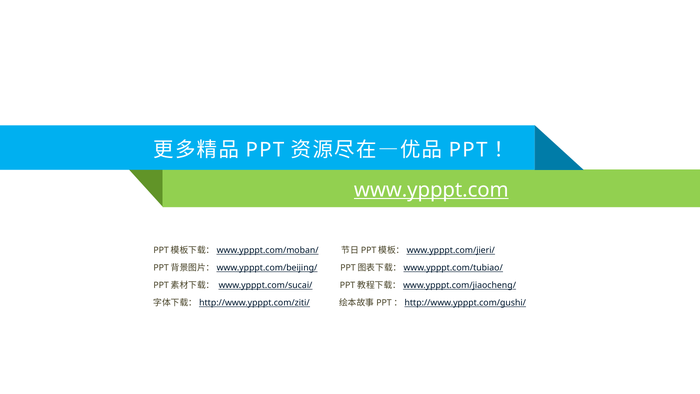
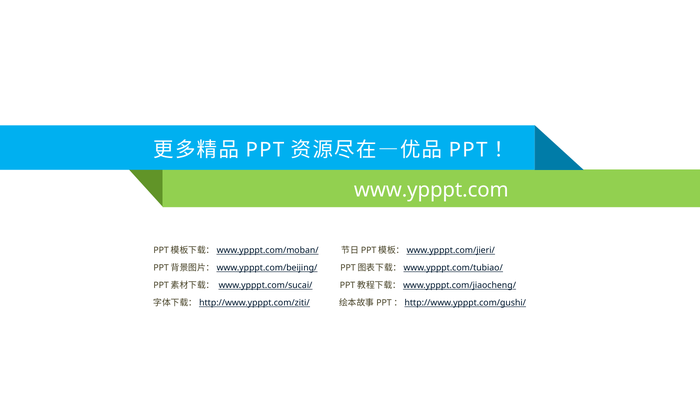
www.ypppt.com underline: present -> none (431, 190)
